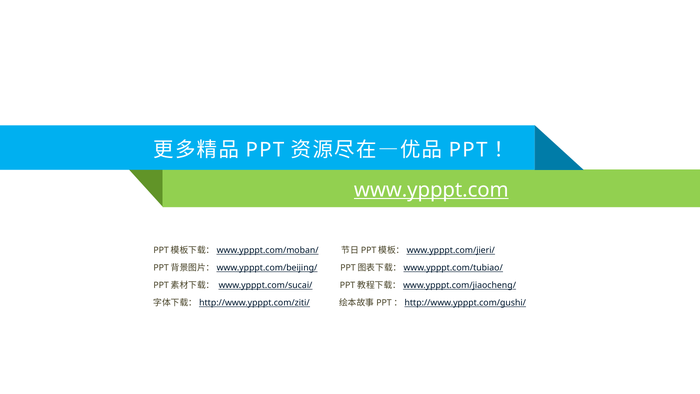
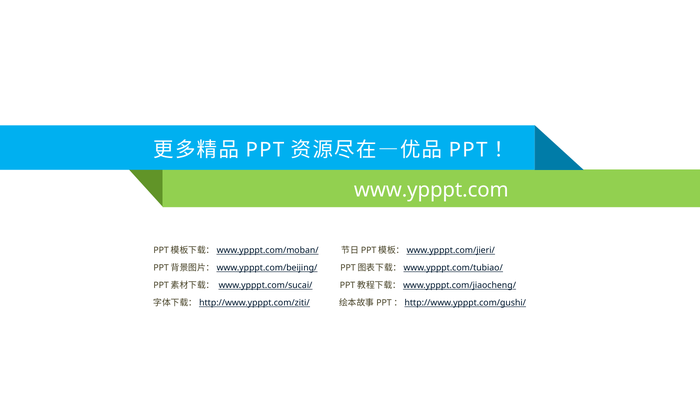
www.ypppt.com underline: present -> none (431, 190)
